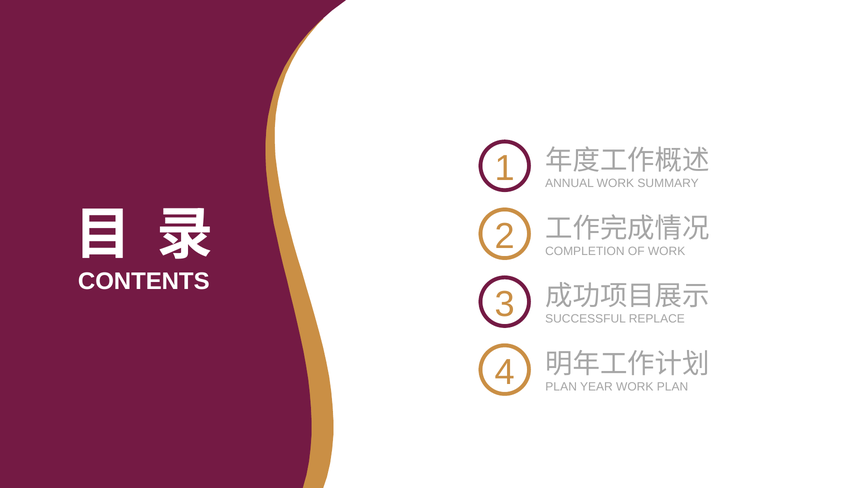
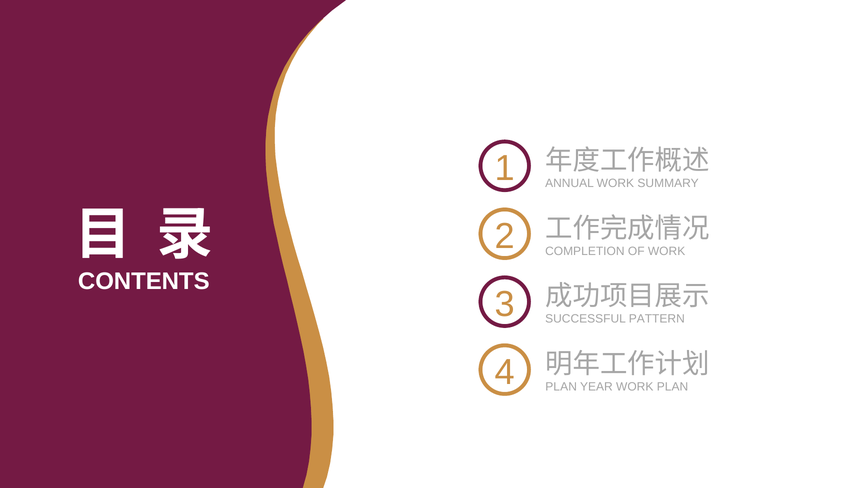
REPLACE: REPLACE -> PATTERN (657, 319)
